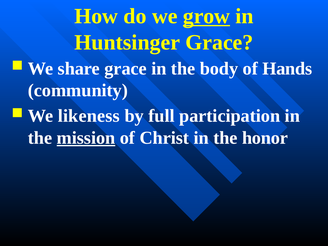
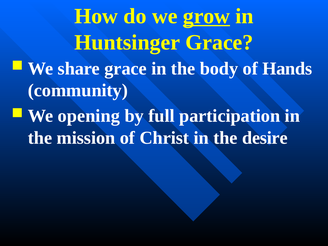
likeness: likeness -> opening (89, 116)
mission underline: present -> none (86, 138)
honor: honor -> desire (265, 138)
